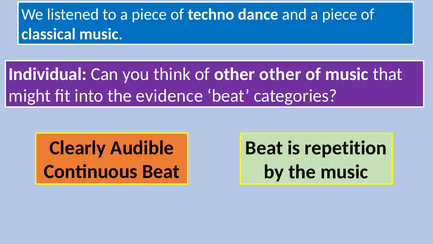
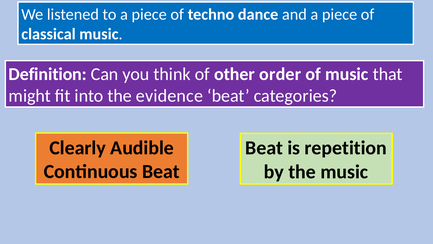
Individual: Individual -> Definition (48, 74)
other other: other -> order (280, 74)
